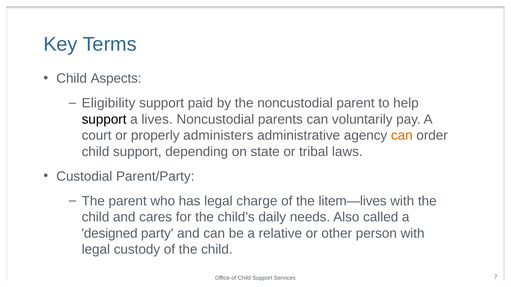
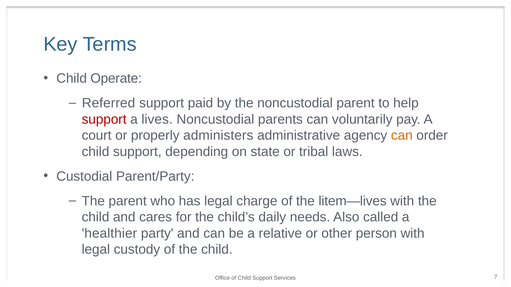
Aspects: Aspects -> Operate (116, 79)
Eligibility: Eligibility -> Referred (109, 103)
support colour: black -> red (104, 120)
designed: designed -> healthier (109, 234)
